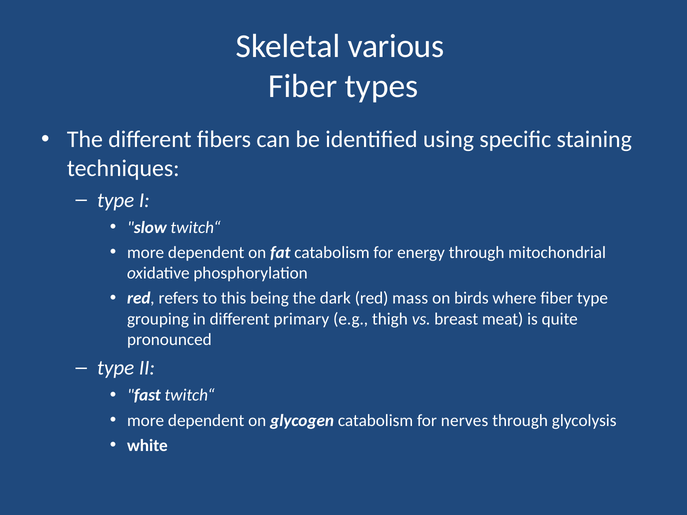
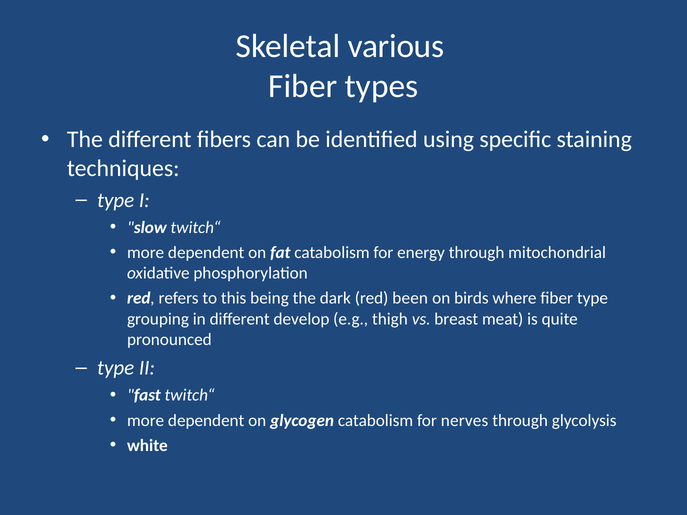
mass: mass -> been (410, 298)
primary: primary -> develop (301, 319)
